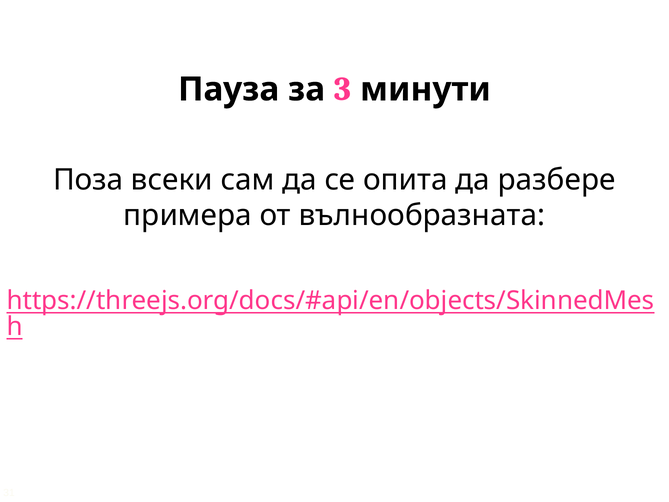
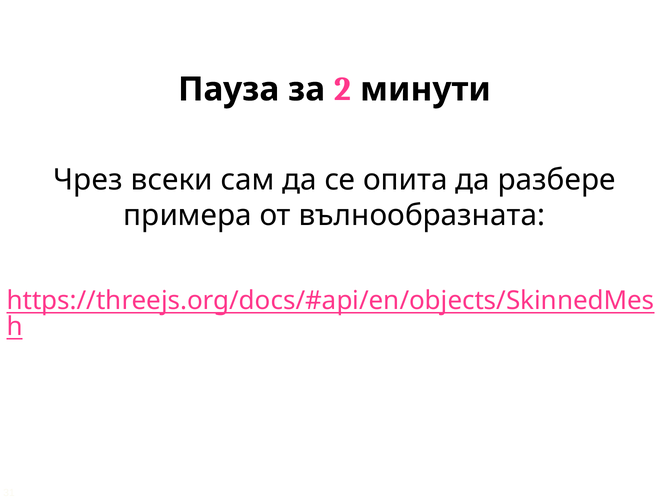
3: 3 -> 2 (342, 89)
Поза: Поза -> Чрез (88, 180)
